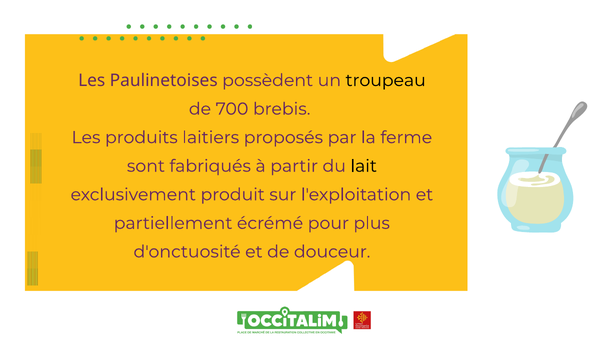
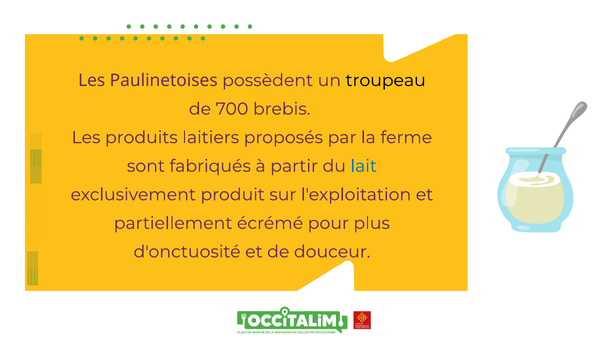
lait colour: black -> blue (364, 166)
